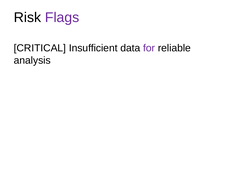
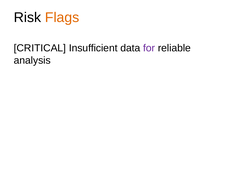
Flags colour: purple -> orange (62, 17)
